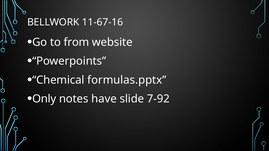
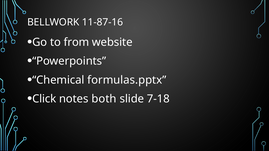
11-67-16: 11-67-16 -> 11-87-16 (103, 22)
Only: Only -> Click (44, 99)
have: have -> both (104, 99)
7-92: 7-92 -> 7-18 (158, 99)
